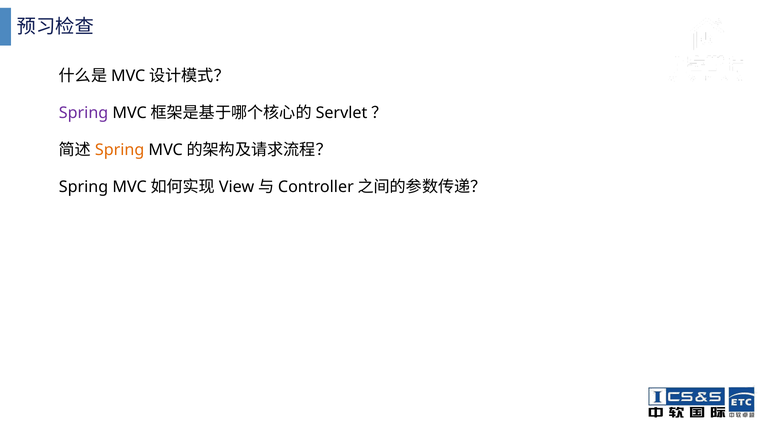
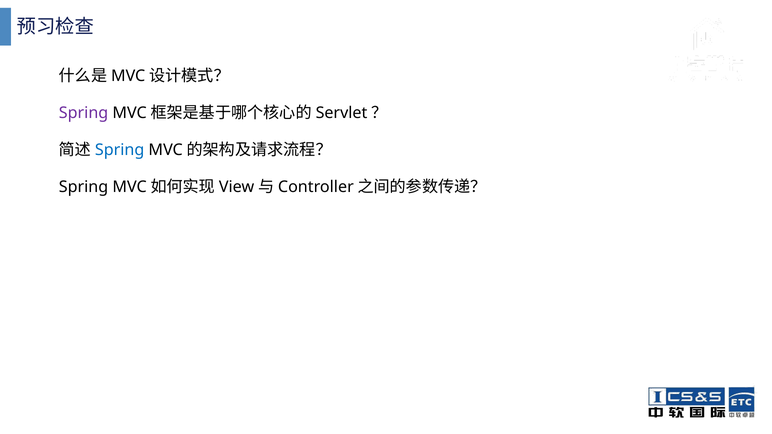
Spring colour: orange -> blue (120, 150)
